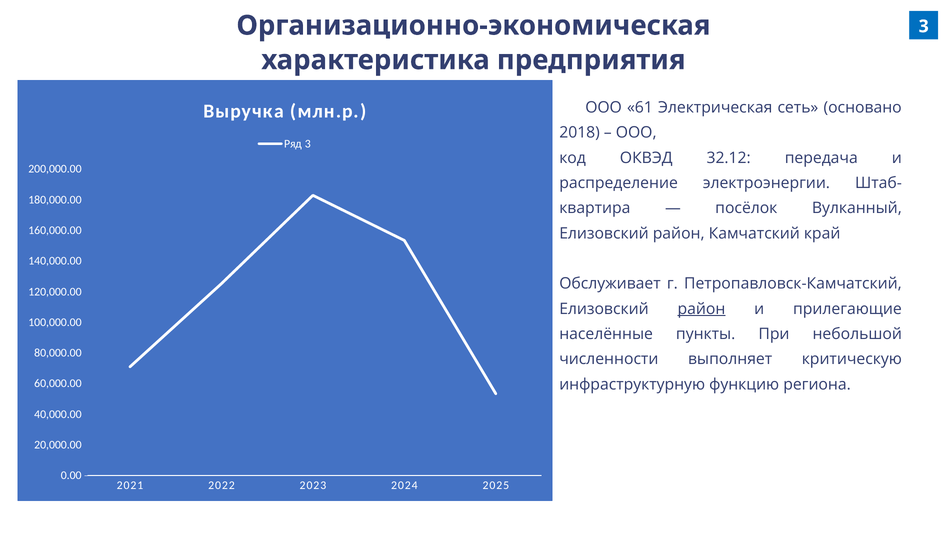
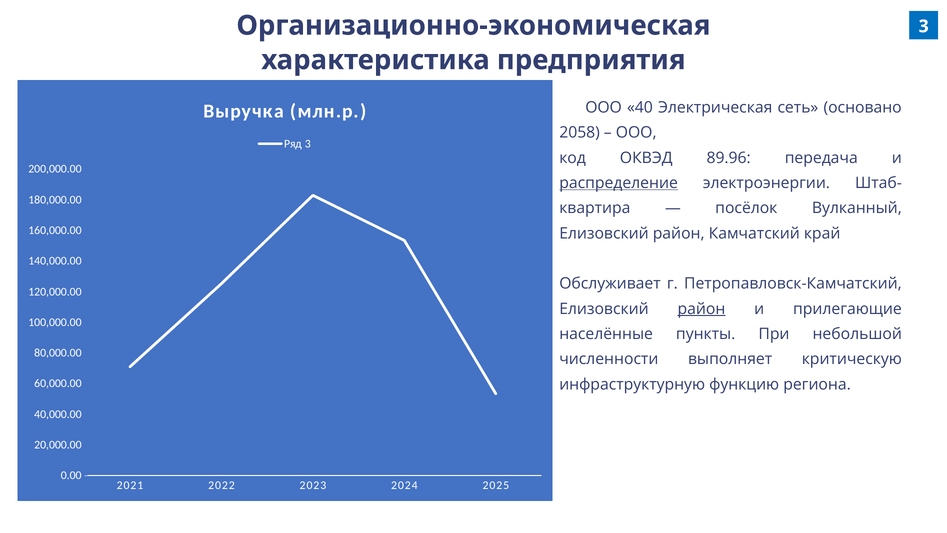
61: 61 -> 40 (640, 107)
2018: 2018 -> 2058 (580, 133)
32.12: 32.12 -> 89.96 (729, 158)
распределение underline: none -> present (619, 183)
